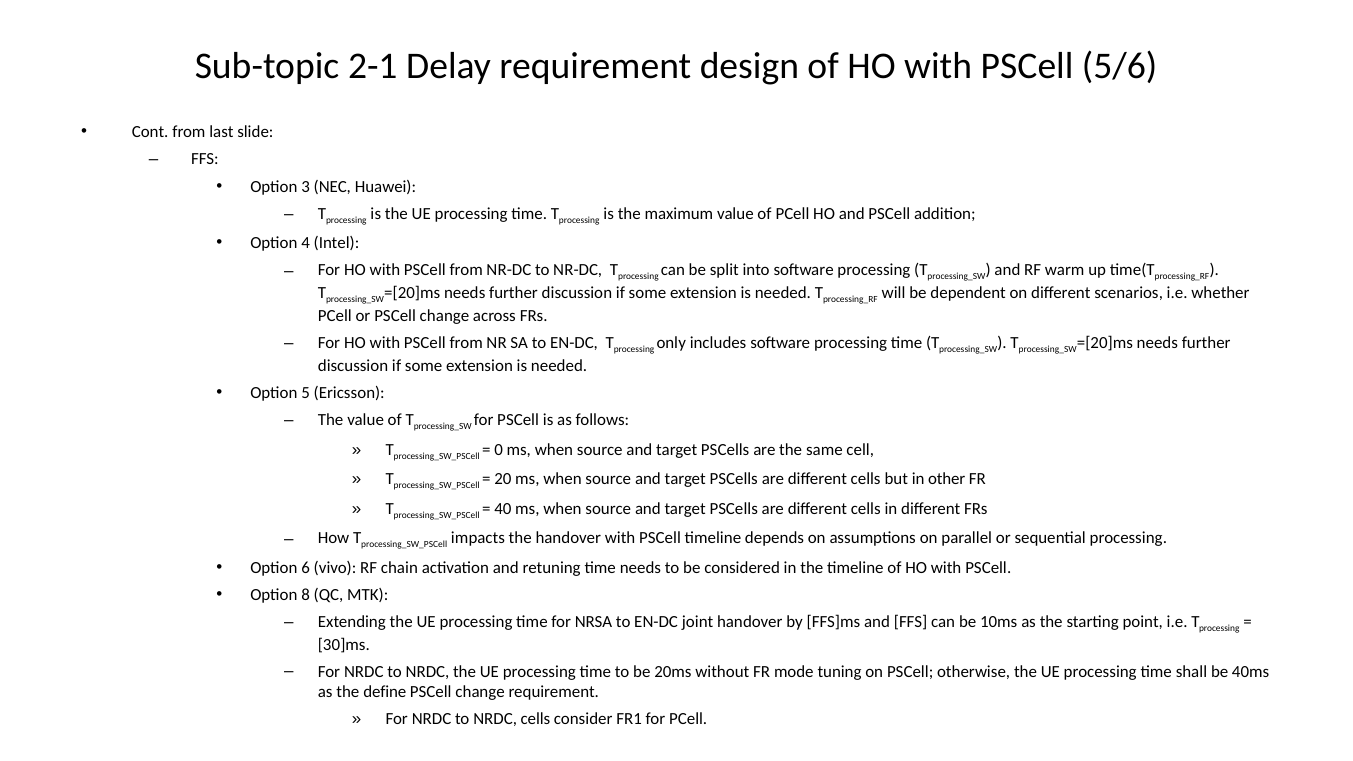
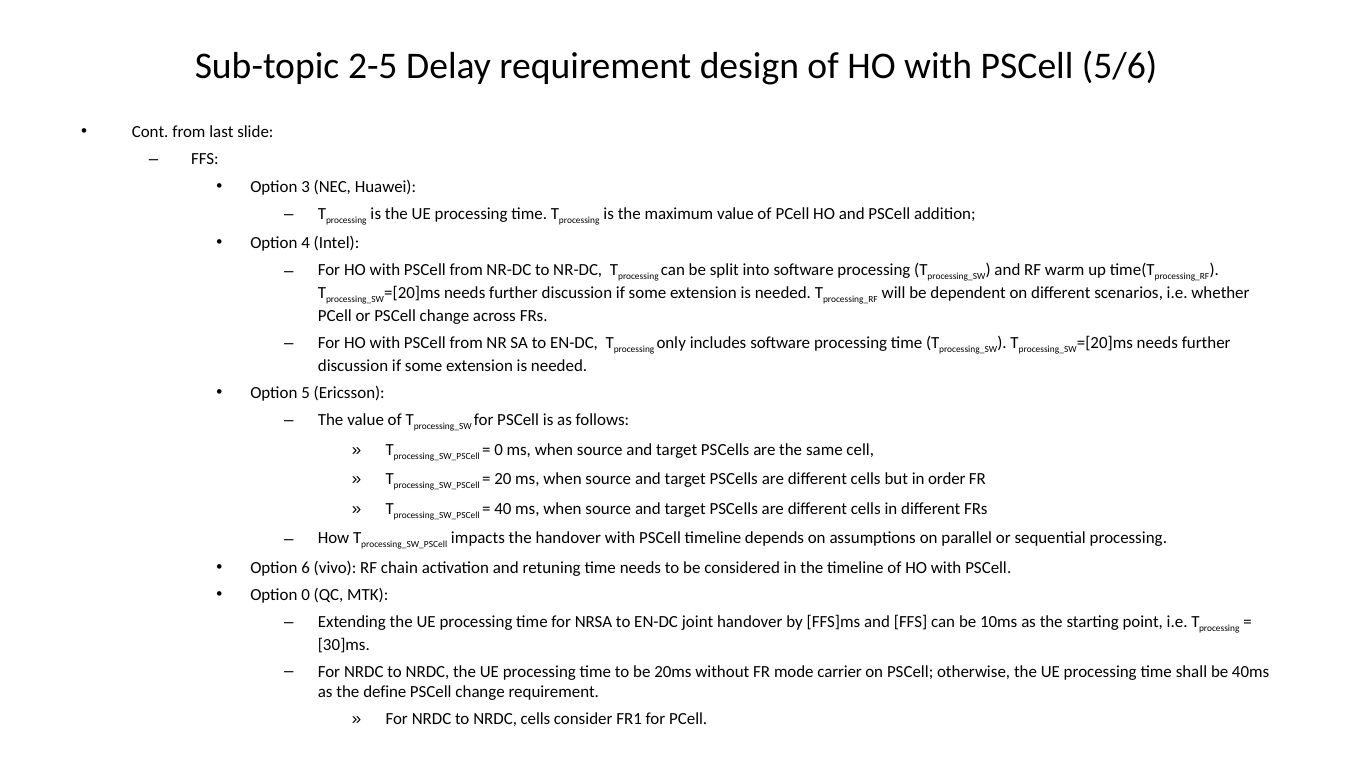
2-1: 2-1 -> 2-5 (373, 66)
other: other -> order (947, 479)
Option 8: 8 -> 0 (306, 595)
tuning: tuning -> carrier (840, 672)
